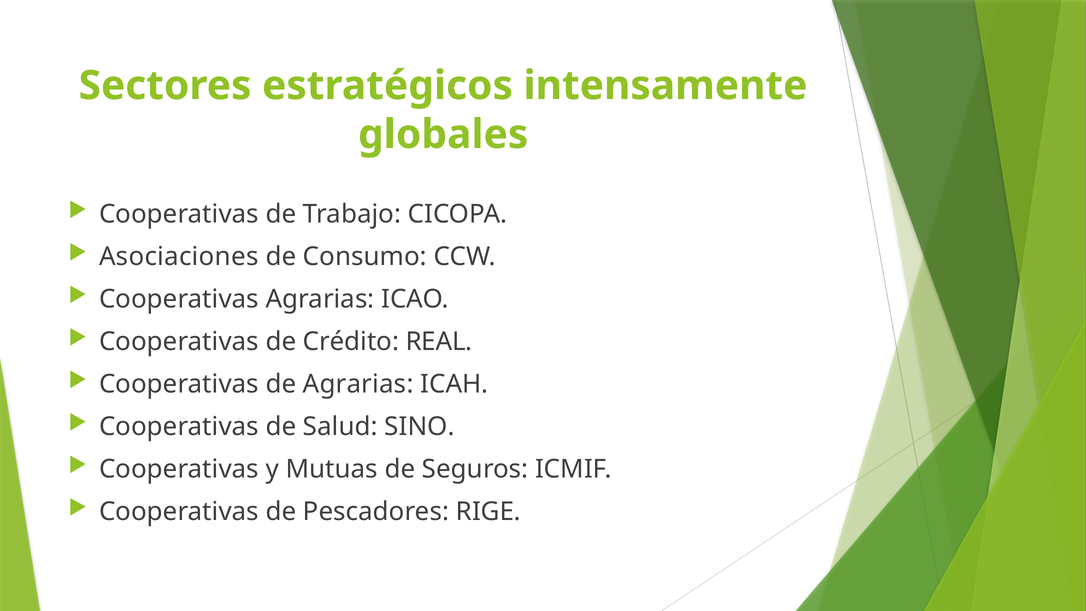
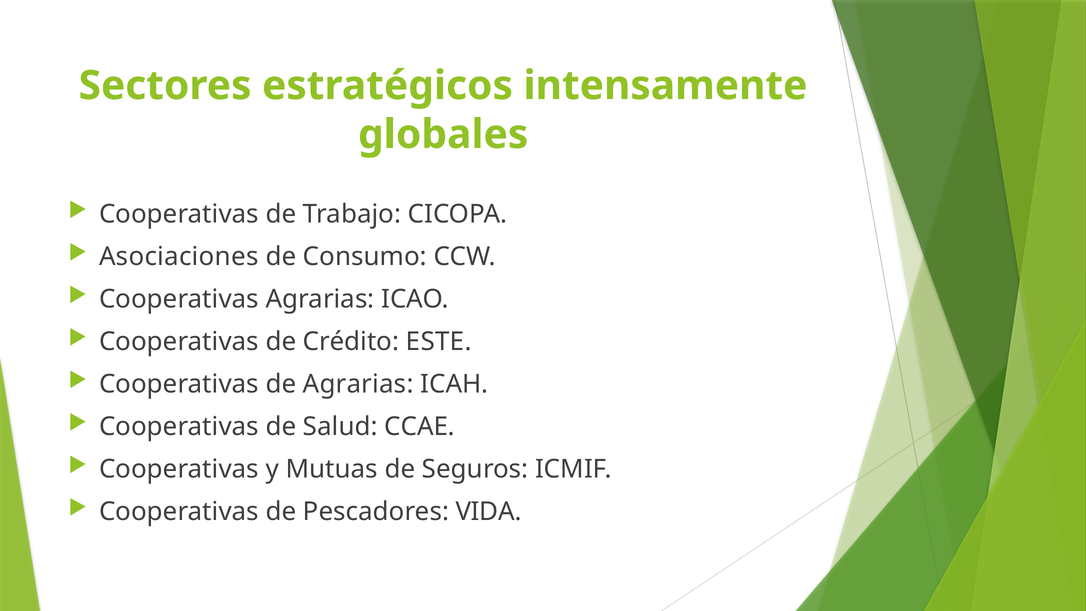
REAL: REAL -> ESTE (439, 342)
SINO: SINO -> CCAE (420, 427)
RIGE: RIGE -> VIDA (489, 512)
